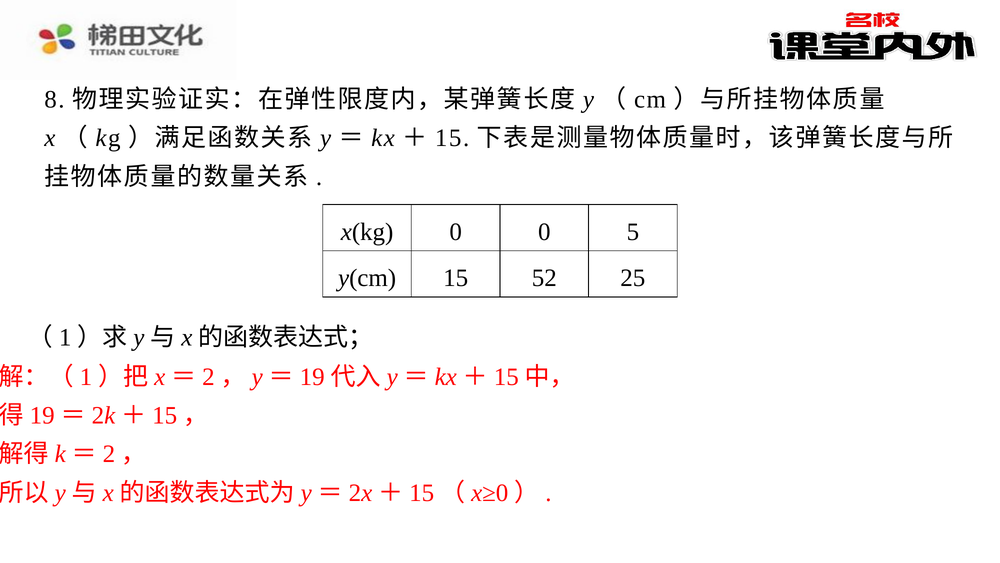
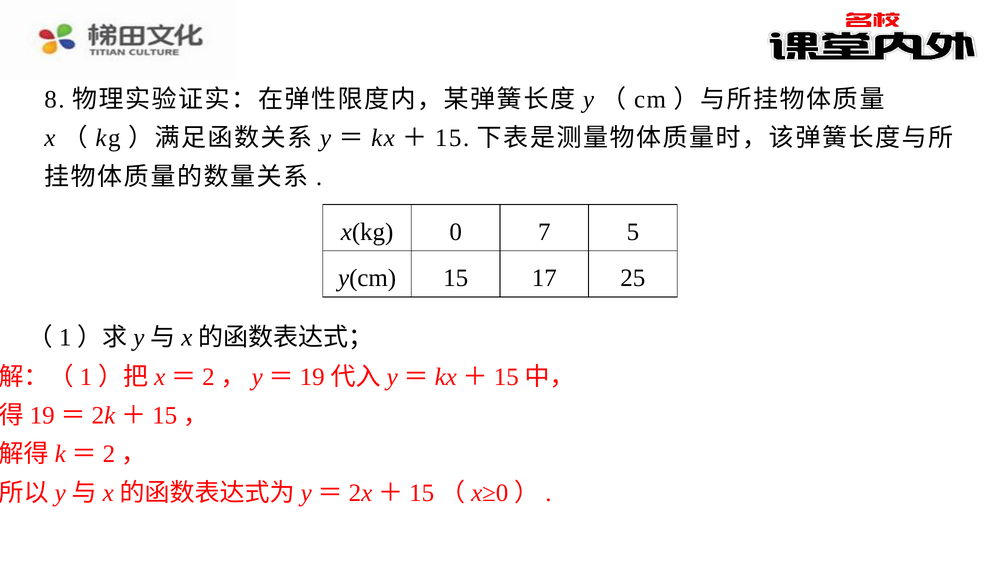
0 0: 0 -> 7 (544, 232)
52: 52 -> 17 (544, 278)
